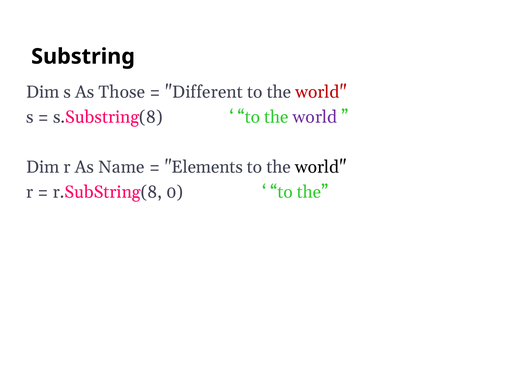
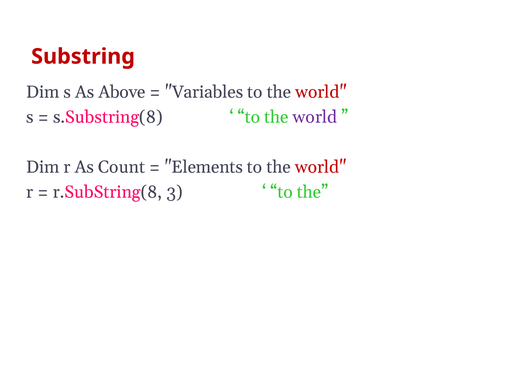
Substring colour: black -> red (83, 57)
Those: Those -> Above (122, 92)
Different: Different -> Variables (204, 92)
Name: Name -> Count (122, 167)
world colour: black -> red (321, 167)
0: 0 -> 3 (174, 192)
